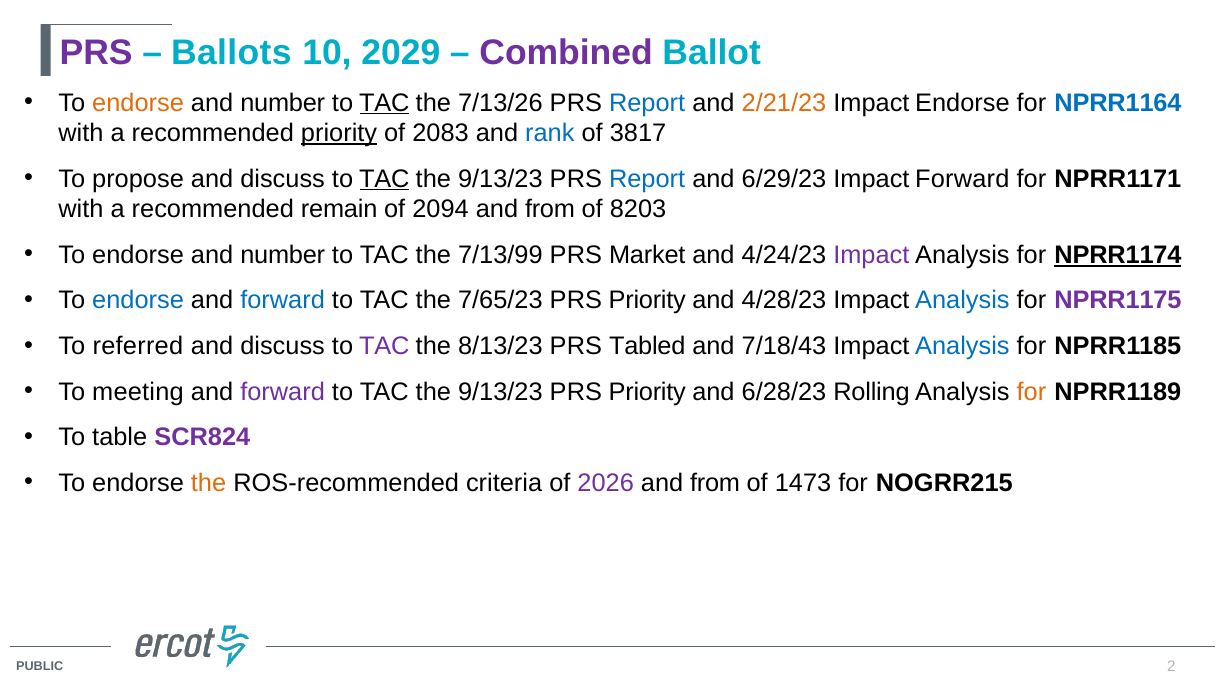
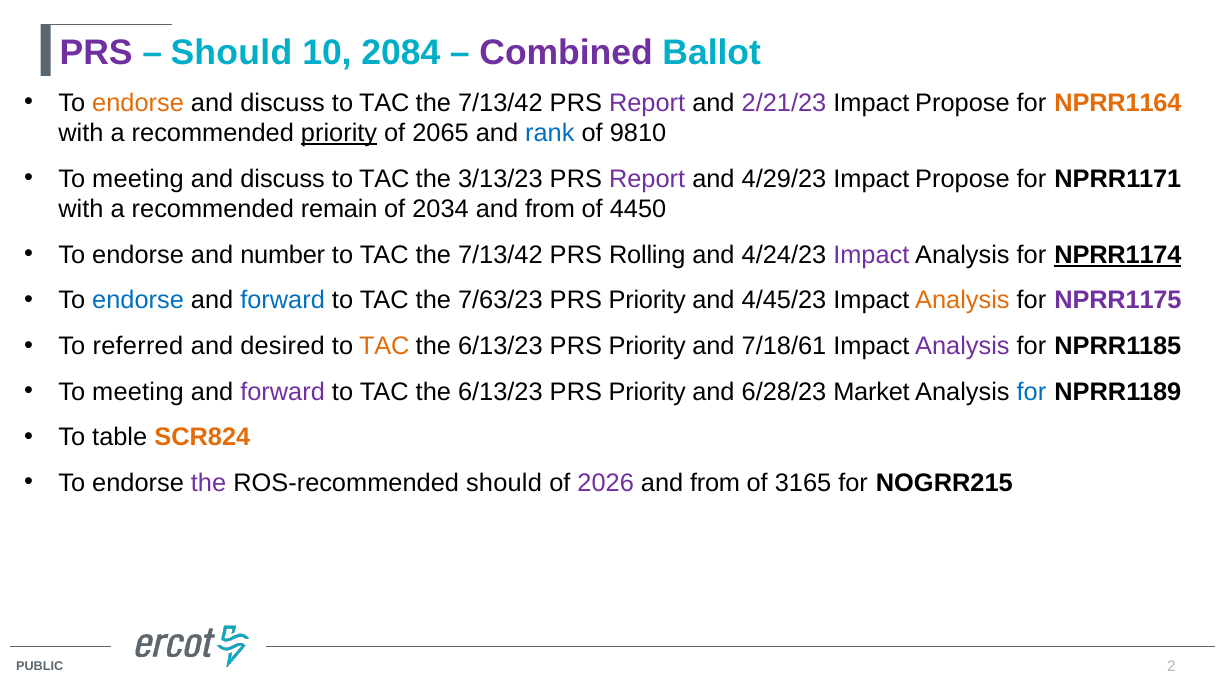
Ballots: Ballots -> Should (231, 53)
2029: 2029 -> 2084 (401, 53)
number: number -> discuss (283, 103)
TAC underline: present -> none (384, 103)
7/13/26: 7/13/26 -> 7/13/42 (500, 103)
Report colour: blue -> purple (647, 103)
2/21/23 colour: orange -> purple (784, 103)
Endorse: Endorse -> Propose (962, 103)
NPRR1164 colour: blue -> orange (1118, 103)
2083: 2083 -> 2065 (441, 133)
3817: 3817 -> 9810 (638, 133)
propose: propose -> meeting (138, 179)
TAC underline: present -> none (384, 179)
9/13/23: 9/13/23 -> 3/13/23 (500, 179)
Report colour: blue -> purple (647, 179)
6/29/23: 6/29/23 -> 4/29/23 (784, 179)
Forward: Forward -> Propose (962, 179)
2094: 2094 -> 2034 (441, 209)
8203: 8203 -> 4450 (638, 209)
7/13/99: 7/13/99 -> 7/13/42 (500, 255)
Market: Market -> Rolling (647, 255)
7/65/23: 7/65/23 -> 7/63/23 (500, 301)
4/28/23: 4/28/23 -> 4/45/23 (784, 301)
Analysis colour: blue -> orange (962, 301)
discuss: discuss -> desired (283, 346)
TAC colour: purple -> orange (384, 346)
8/13/23: 8/13/23 -> 6/13/23 (500, 346)
Tabled: Tabled -> Priority (647, 346)
7/18/43: 7/18/43 -> 7/18/61 (784, 346)
Analysis colour: blue -> purple (962, 346)
9/13/23: 9/13/23 -> 6/13/23 (500, 392)
Rolling: Rolling -> Market (871, 392)
for colour: orange -> blue (1032, 392)
SCR824 colour: purple -> orange (202, 438)
the colour: orange -> purple (209, 483)
ROS-recommended criteria: criteria -> should (504, 483)
1473: 1473 -> 3165 (803, 483)
